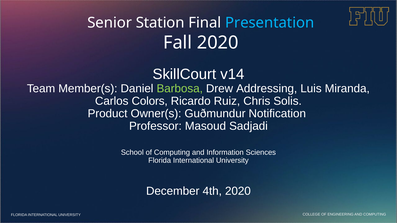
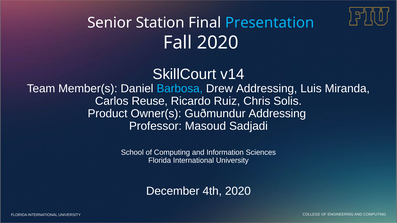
Barbosa colour: light green -> light blue (180, 89)
Colors: Colors -> Reuse (150, 101)
Guðmundur Notification: Notification -> Addressing (277, 114)
